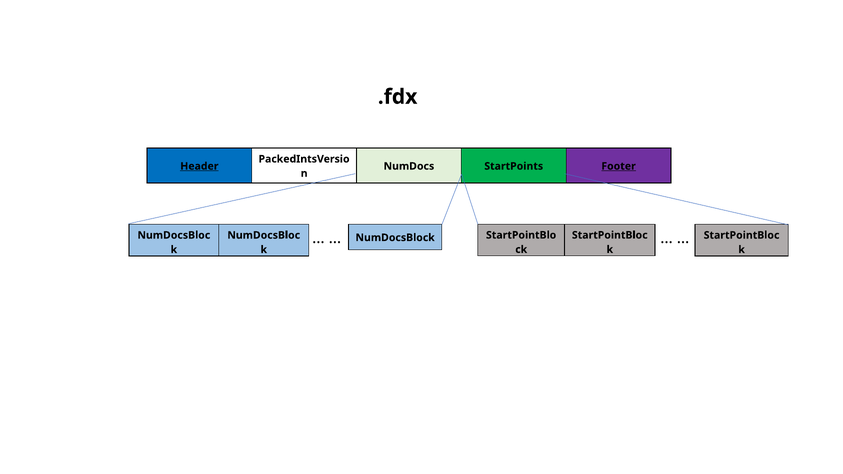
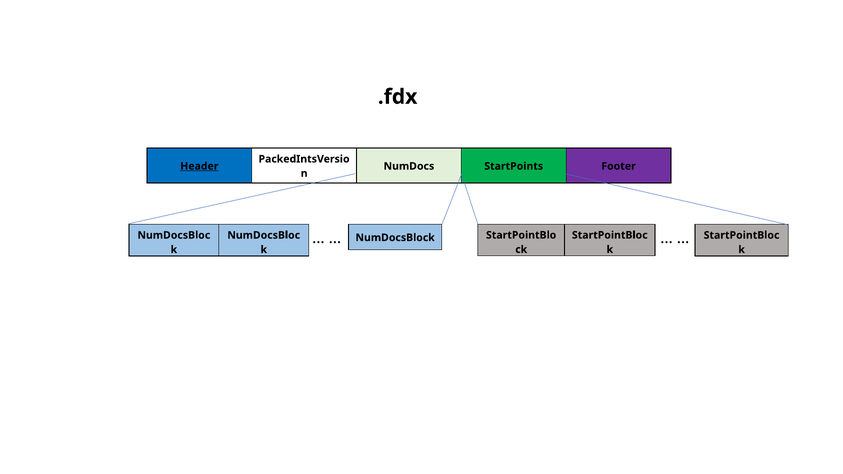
Footer underline: present -> none (619, 166)
